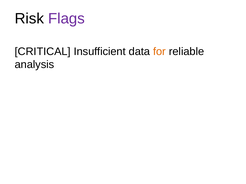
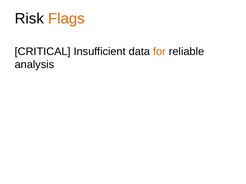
Flags colour: purple -> orange (66, 19)
